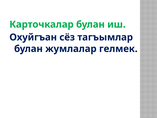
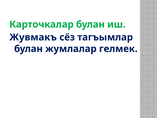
Охуйгъан: Охуйгъан -> Жувмакъ (33, 37)
